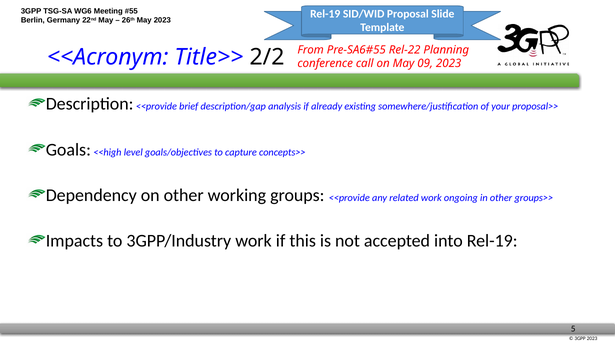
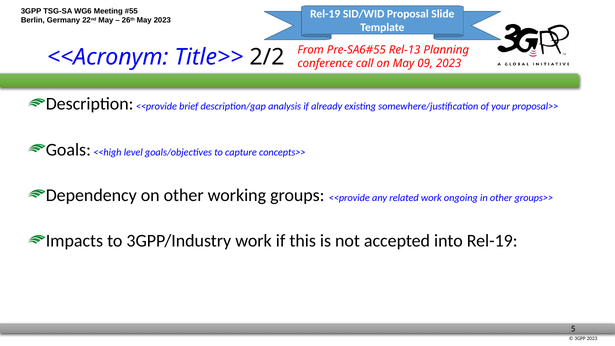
Rel-22: Rel-22 -> Rel-13 (405, 50)
